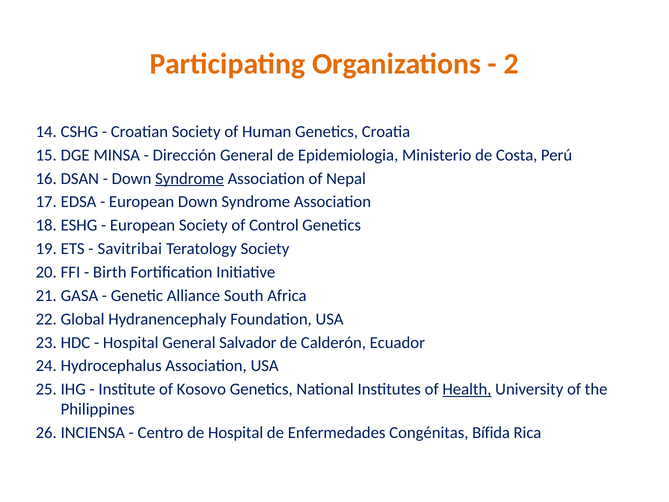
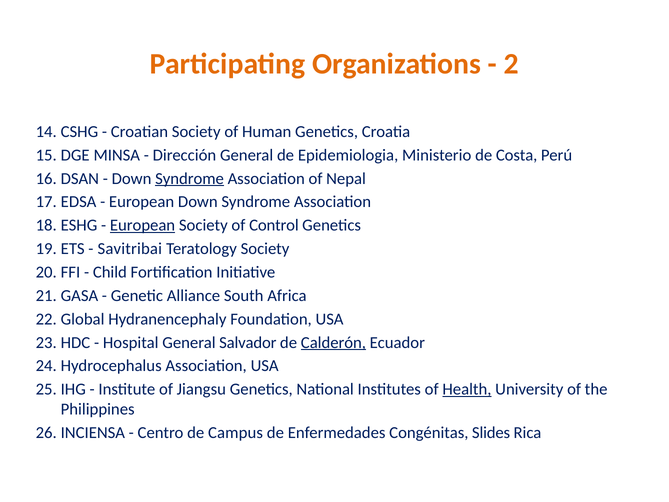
European underline: none -> present (143, 225)
Birth: Birth -> Child (110, 272)
Calderón underline: none -> present (333, 342)
Kosovo: Kosovo -> Jiangsu (201, 389)
de Hospital: Hospital -> Campus (236, 433)
Bífida: Bífida -> Slides (491, 433)
